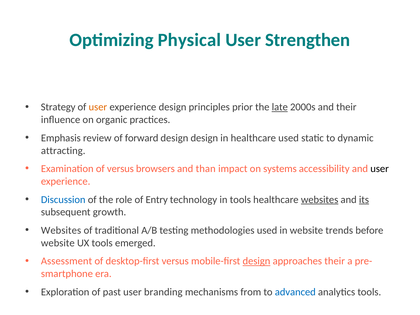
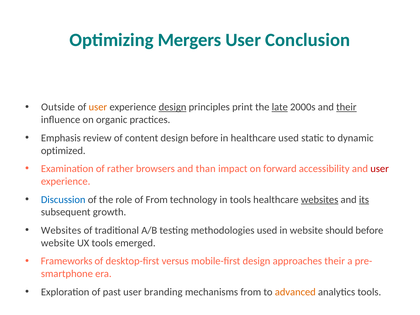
Physical: Physical -> Mergers (190, 40)
Strengthen: Strengthen -> Conclusion (308, 40)
Strategy: Strategy -> Outside (58, 107)
design underline: none -> present (173, 107)
prior: prior -> print (243, 107)
their underline: none -> present (346, 107)
forward: forward -> content (142, 138)
design design: design -> before (204, 138)
attracting: attracting -> optimized (63, 151)
of versus: versus -> rather (120, 169)
systems: systems -> forward (280, 169)
user colour: black -> red (380, 169)
of Entry: Entry -> From (157, 200)
trends: trends -> should (339, 230)
Assessment: Assessment -> Frameworks (67, 261)
design underline: present -> none (256, 261)
advanced colour: blue -> orange (295, 292)
